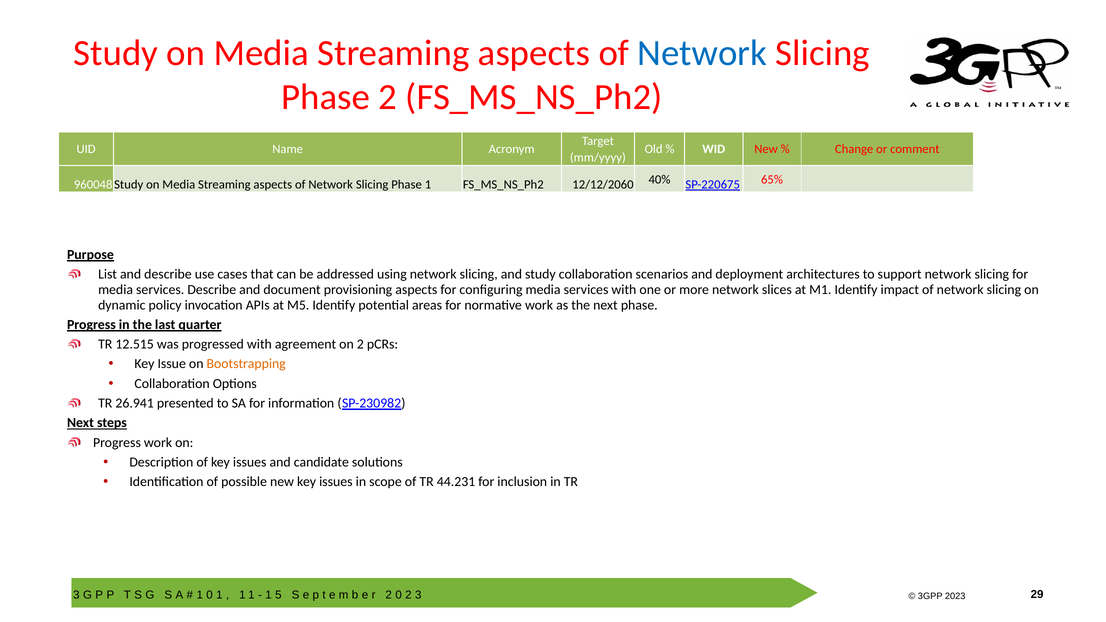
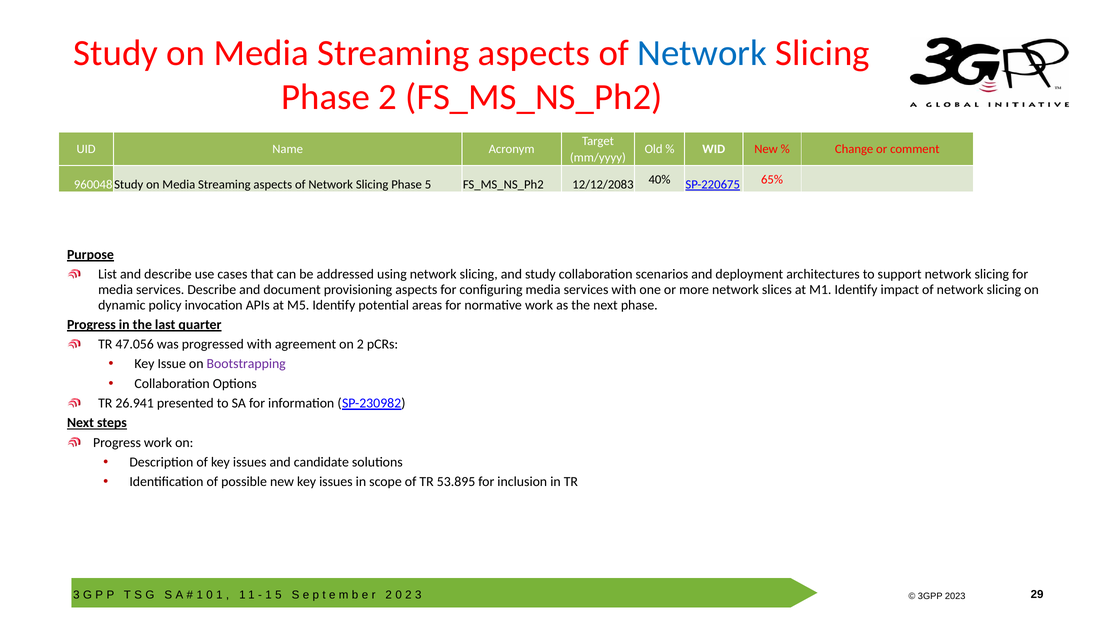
Phase 1: 1 -> 5 (428, 185)
12/12/2060: 12/12/2060 -> 12/12/2083 (603, 185)
12.515: 12.515 -> 47.056 (135, 344)
Bootstrapping colour: orange -> purple (246, 364)
44.231: 44.231 -> 53.895 (456, 482)
